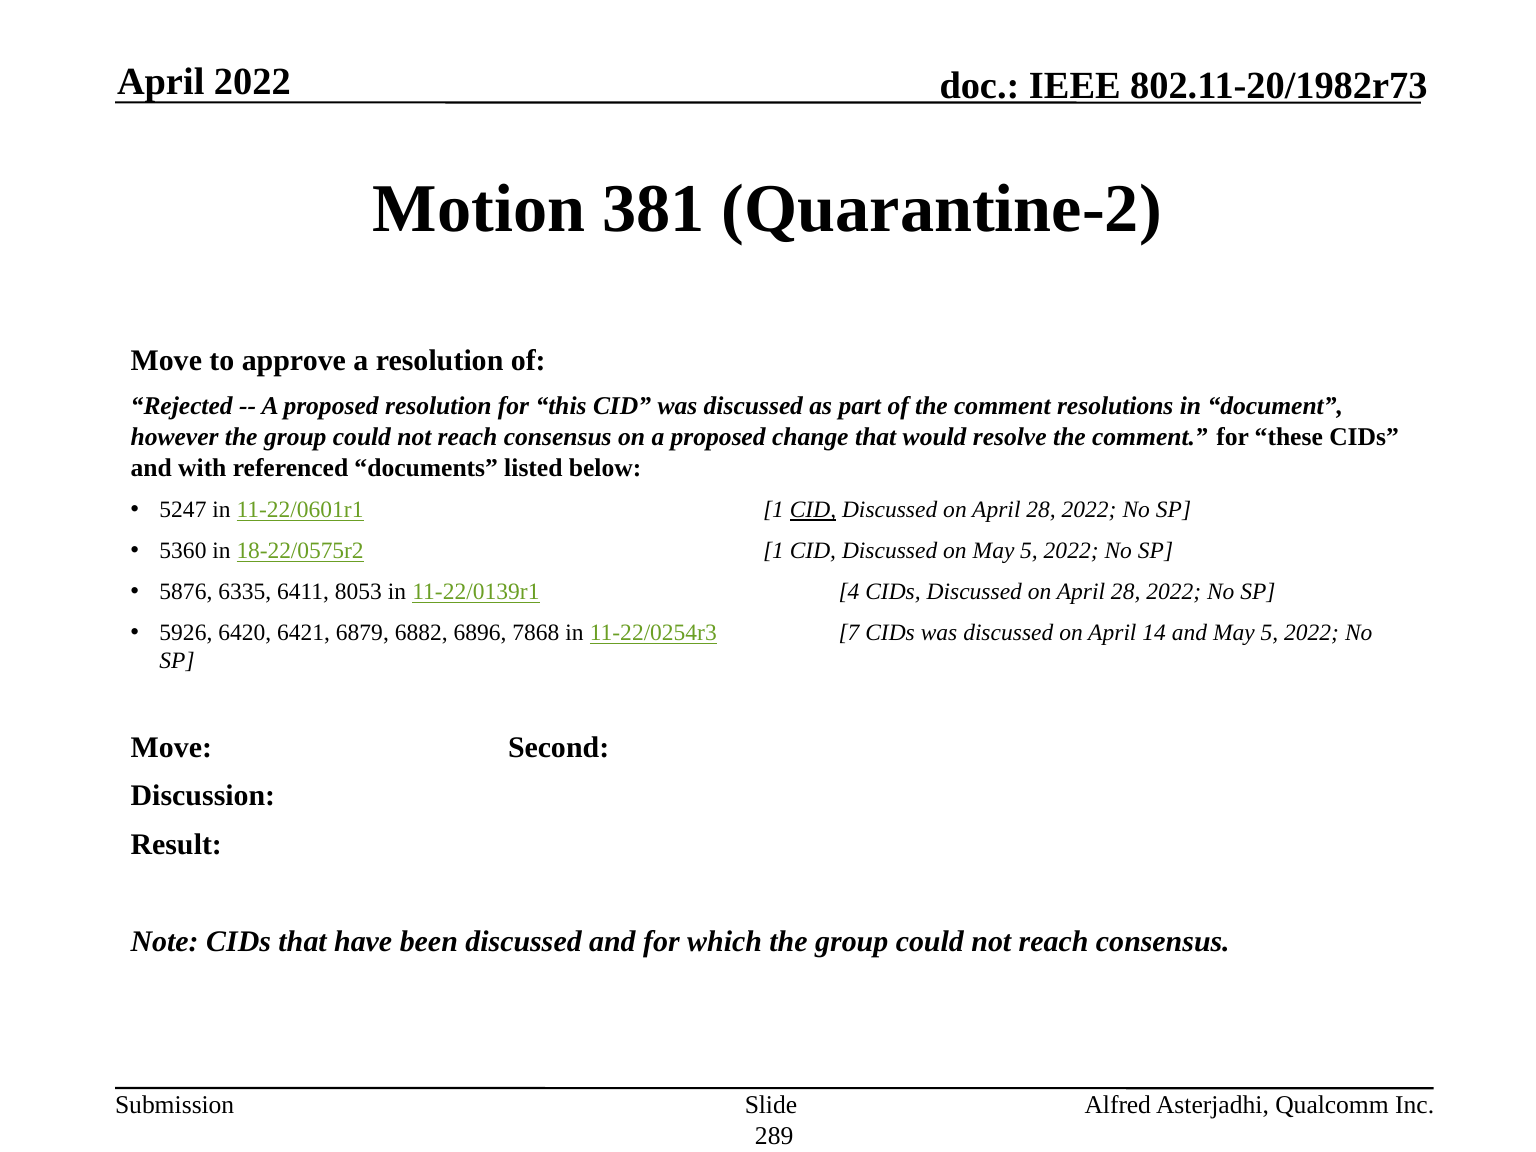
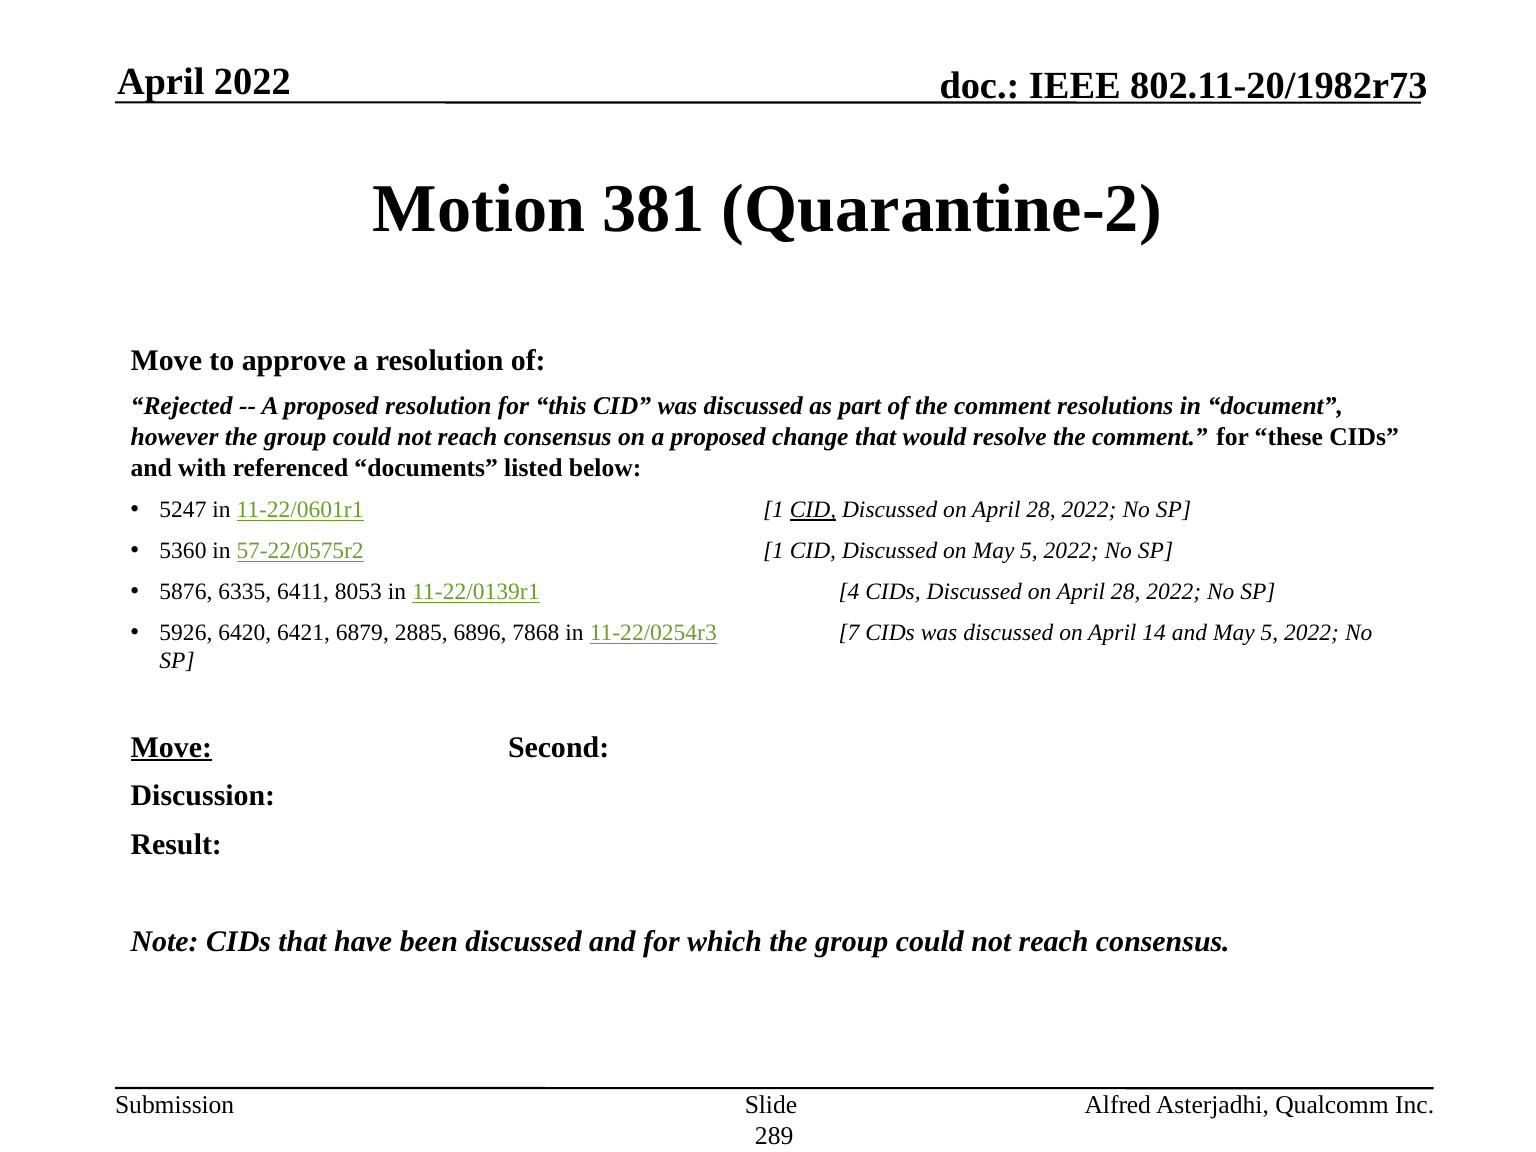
18-22/0575r2: 18-22/0575r2 -> 57-22/0575r2 (300, 551)
6882: 6882 -> 2885 (421, 633)
Move underline: none -> present (171, 747)
